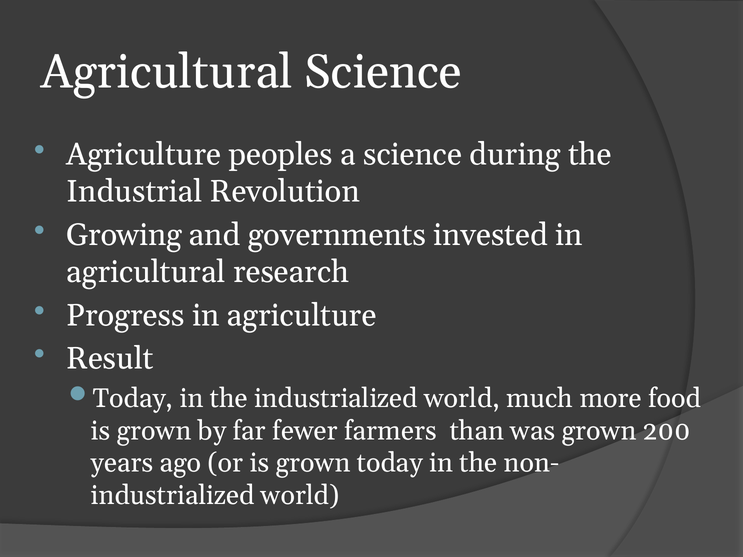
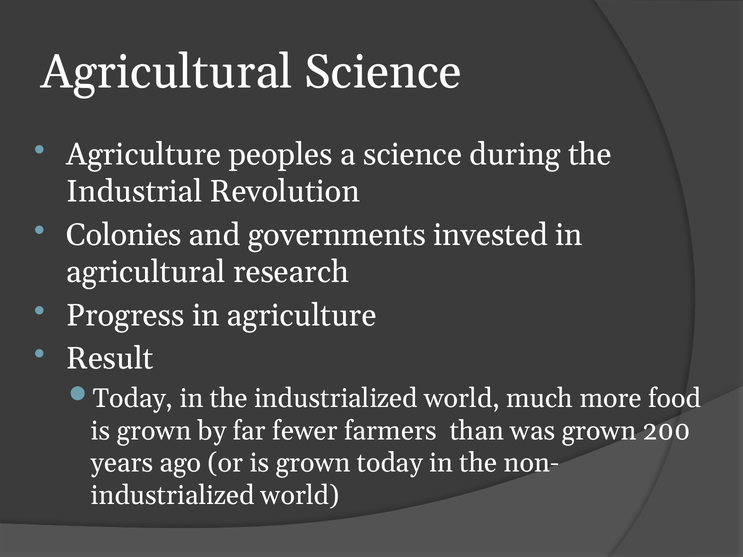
Growing: Growing -> Colonies (124, 235)
